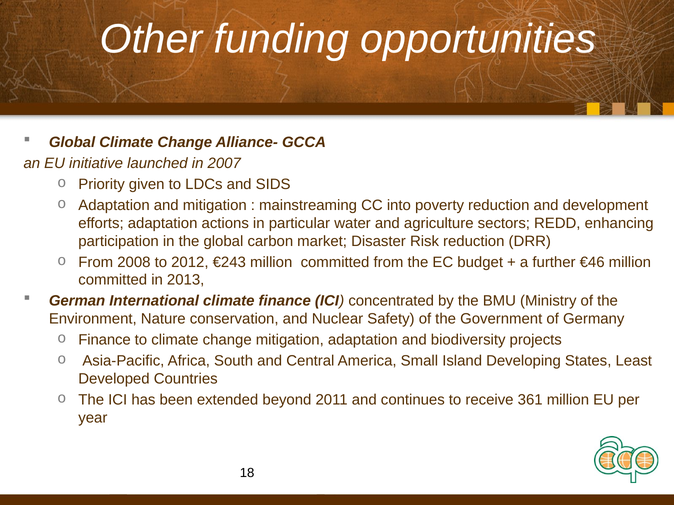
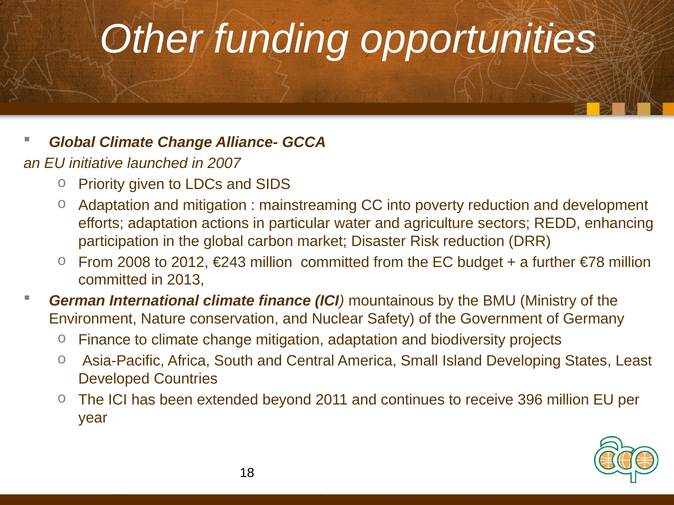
€46: €46 -> €78 (592, 262)
concentrated: concentrated -> mountainous (391, 301)
361: 361 -> 396 (530, 400)
